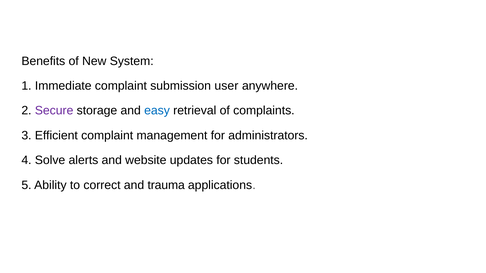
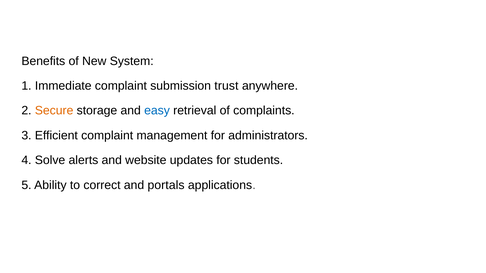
user: user -> trust (226, 86)
Secure colour: purple -> orange (54, 111)
trauma: trauma -> portals (166, 185)
